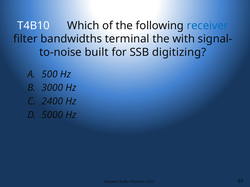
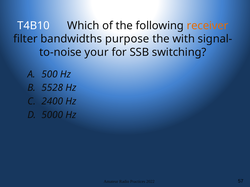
receiver colour: blue -> orange (208, 26)
terminal: terminal -> purpose (127, 39)
built: built -> your (97, 52)
digitizing: digitizing -> switching (179, 52)
3000: 3000 -> 5528 (52, 88)
